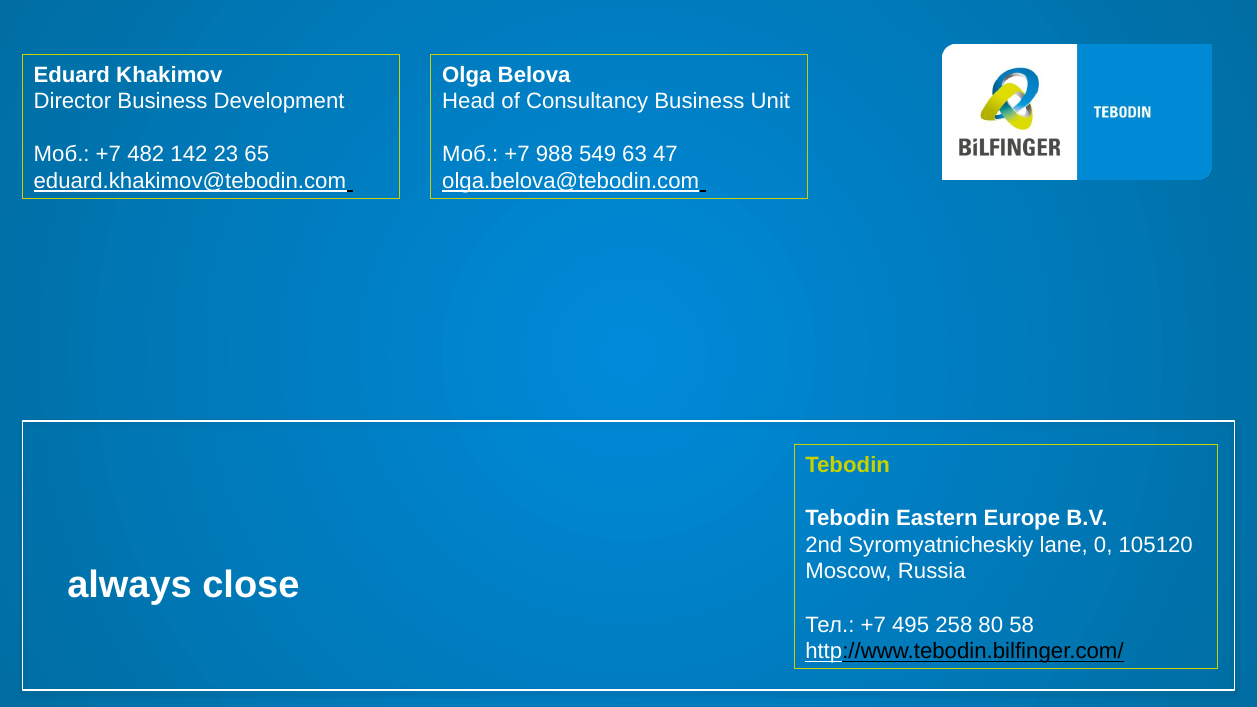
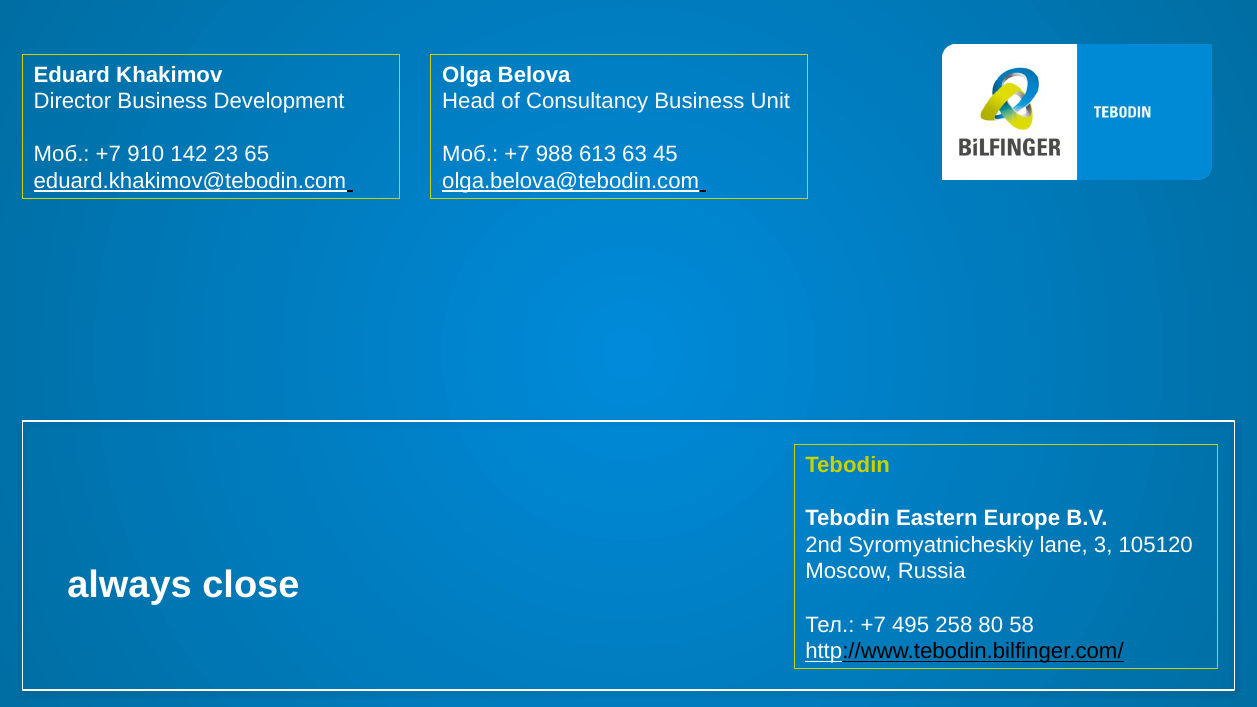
482: 482 -> 910 (146, 155)
549: 549 -> 613 (598, 155)
47: 47 -> 45 (665, 155)
0: 0 -> 3 (1103, 545)
